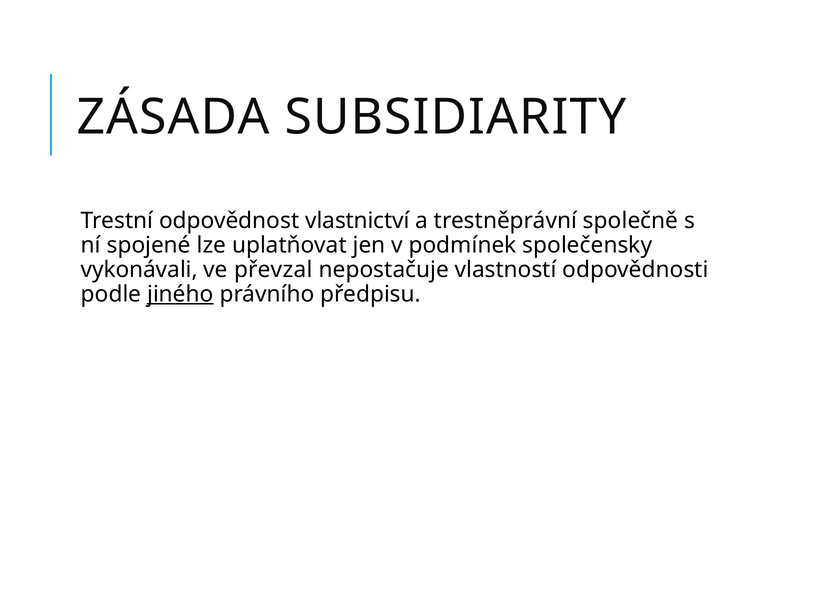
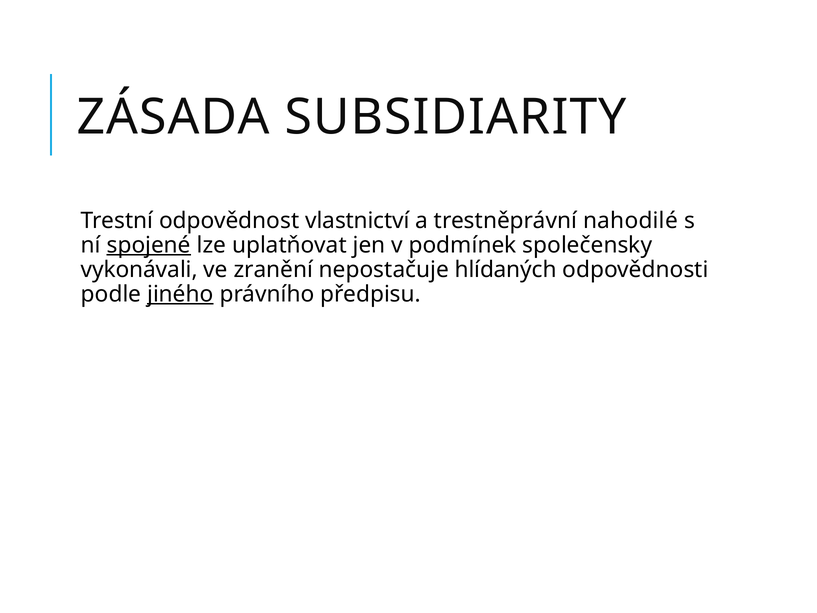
společně: společně -> nahodilé (631, 220)
spojené underline: none -> present (149, 245)
převzal: převzal -> zranění (273, 269)
vlastností: vlastností -> hlídaných (506, 269)
